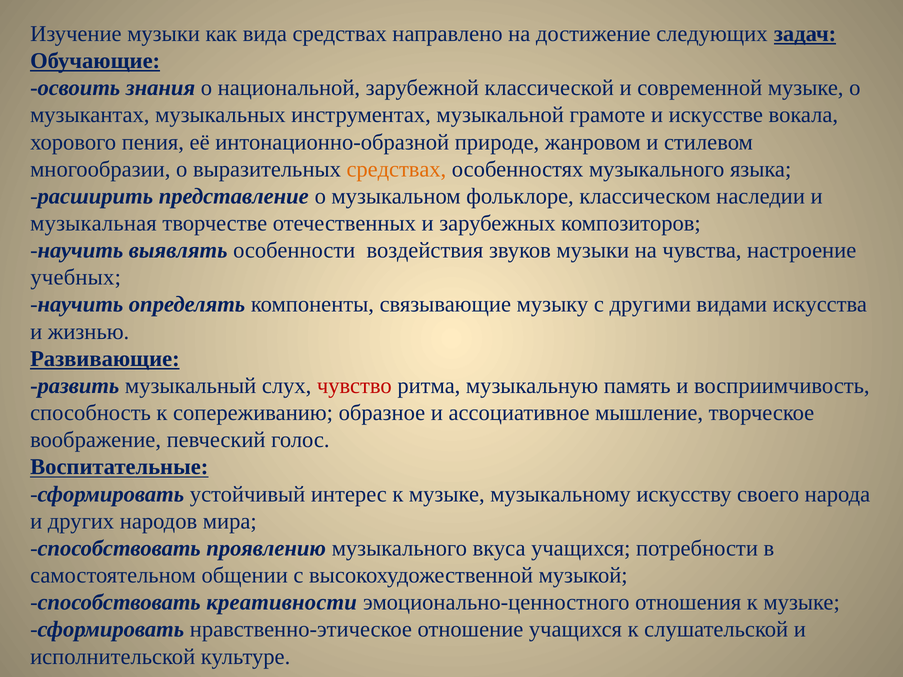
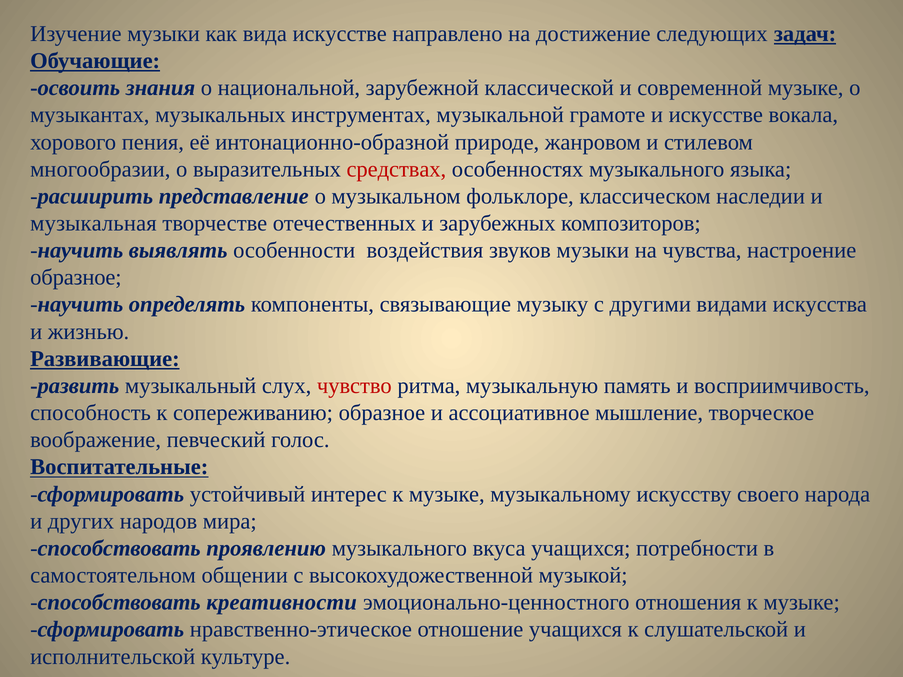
вида средствах: средствах -> искусстве (340, 34)
средствах colour: orange -> red (396, 169)
учебных: учебных -> образное (76, 278)
